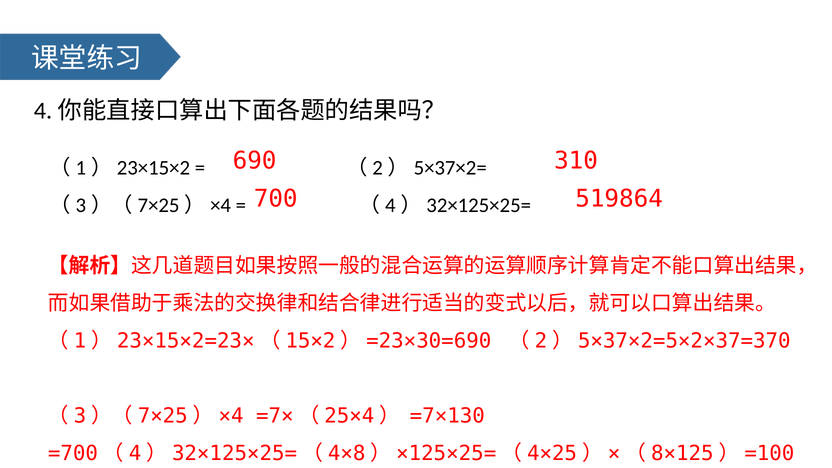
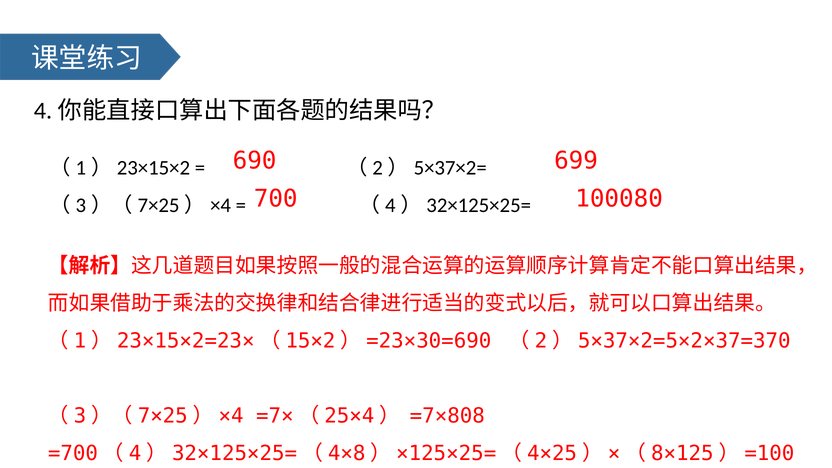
310: 310 -> 699 (576, 161)
519864: 519864 -> 100080 (619, 199)
=7×130: =7×130 -> =7×808 (447, 416)
